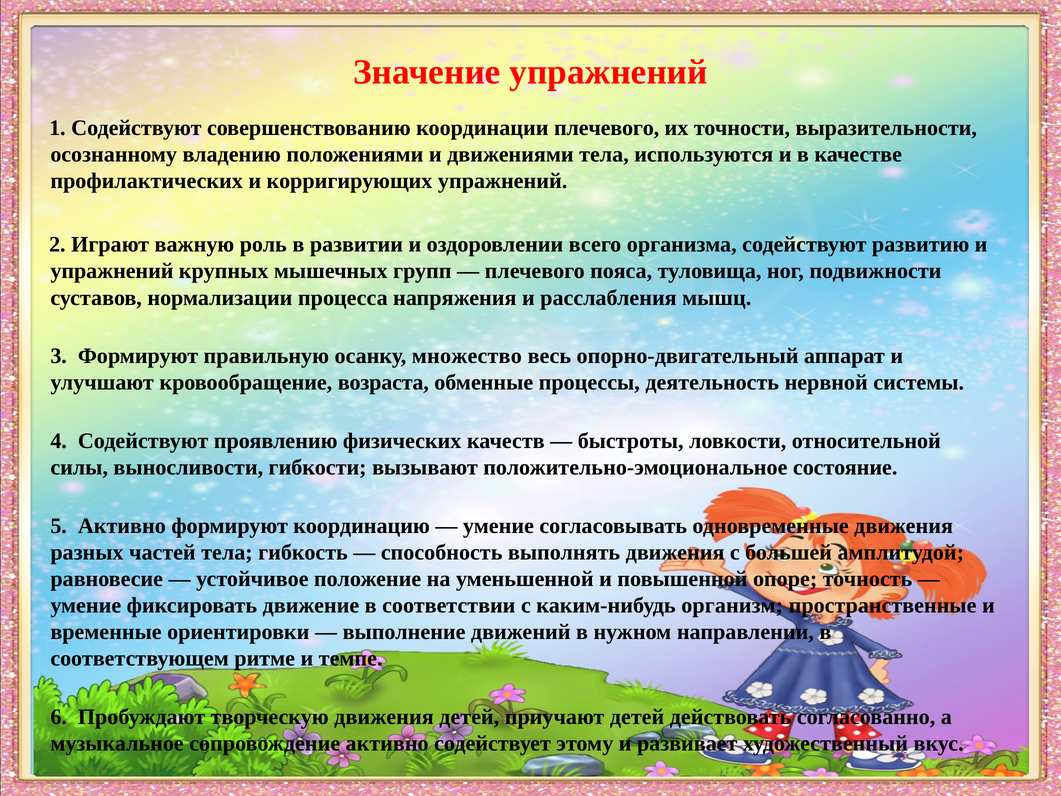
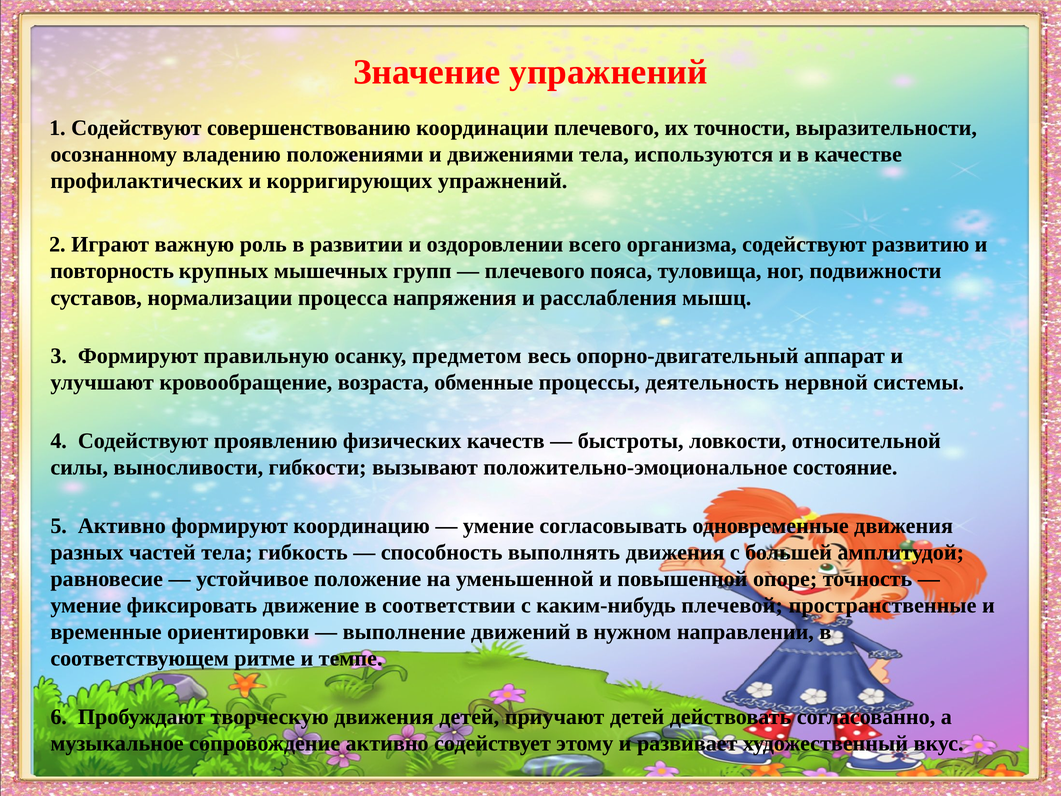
упражнений: упражнений -> повторность (112, 271)
множество: множество -> предметом (467, 356)
организм: организм -> плечевой (732, 605)
